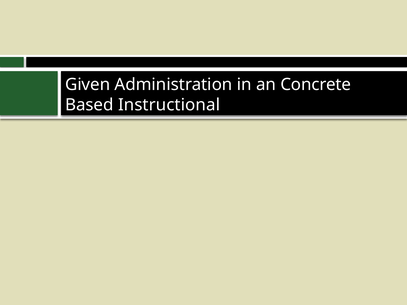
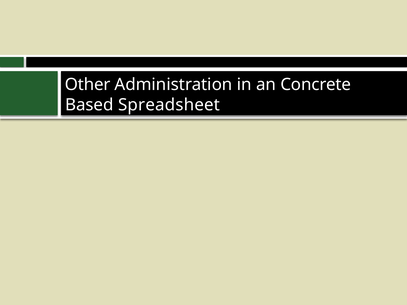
Given: Given -> Other (88, 85)
Instructional: Instructional -> Spreadsheet (169, 105)
